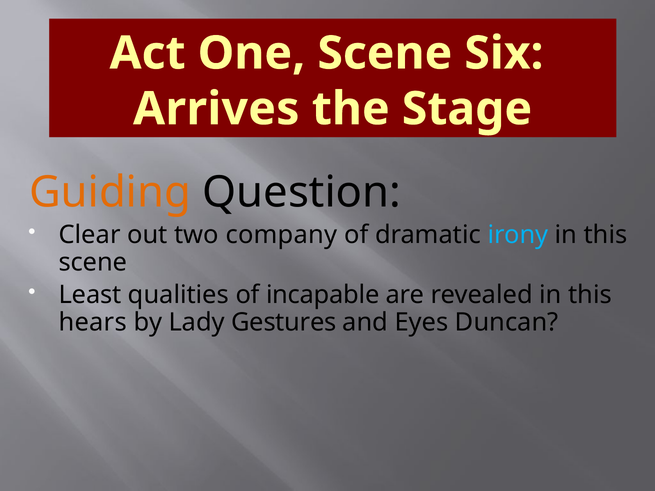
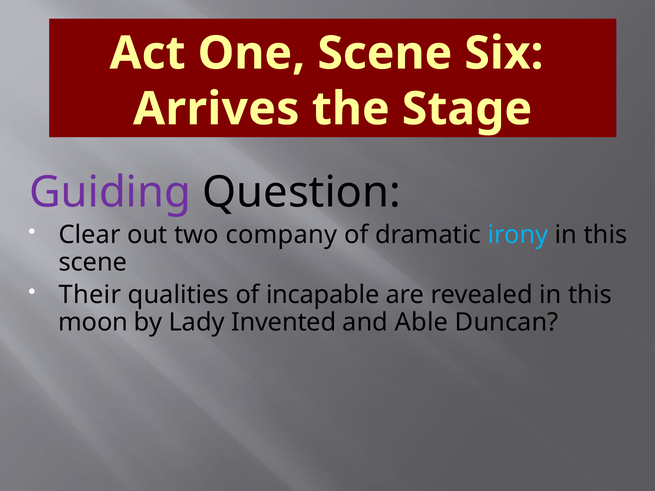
Guiding colour: orange -> purple (110, 192)
Least: Least -> Their (90, 295)
hears: hears -> moon (93, 323)
Gestures: Gestures -> Invented (284, 323)
Eyes: Eyes -> Able (421, 323)
